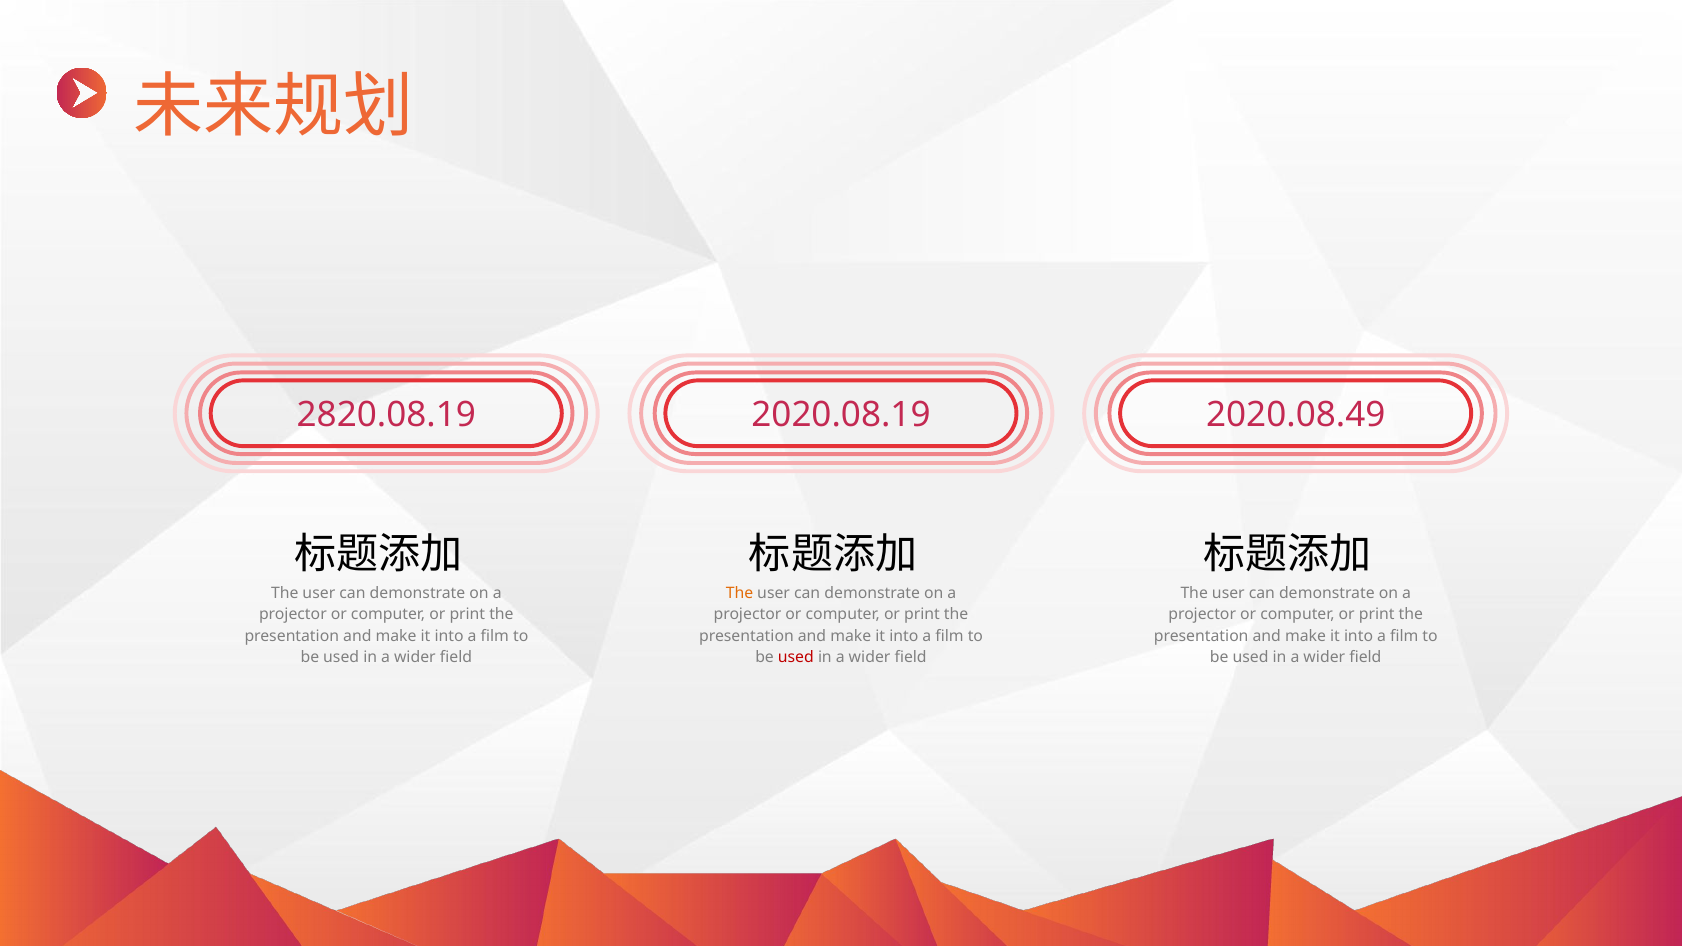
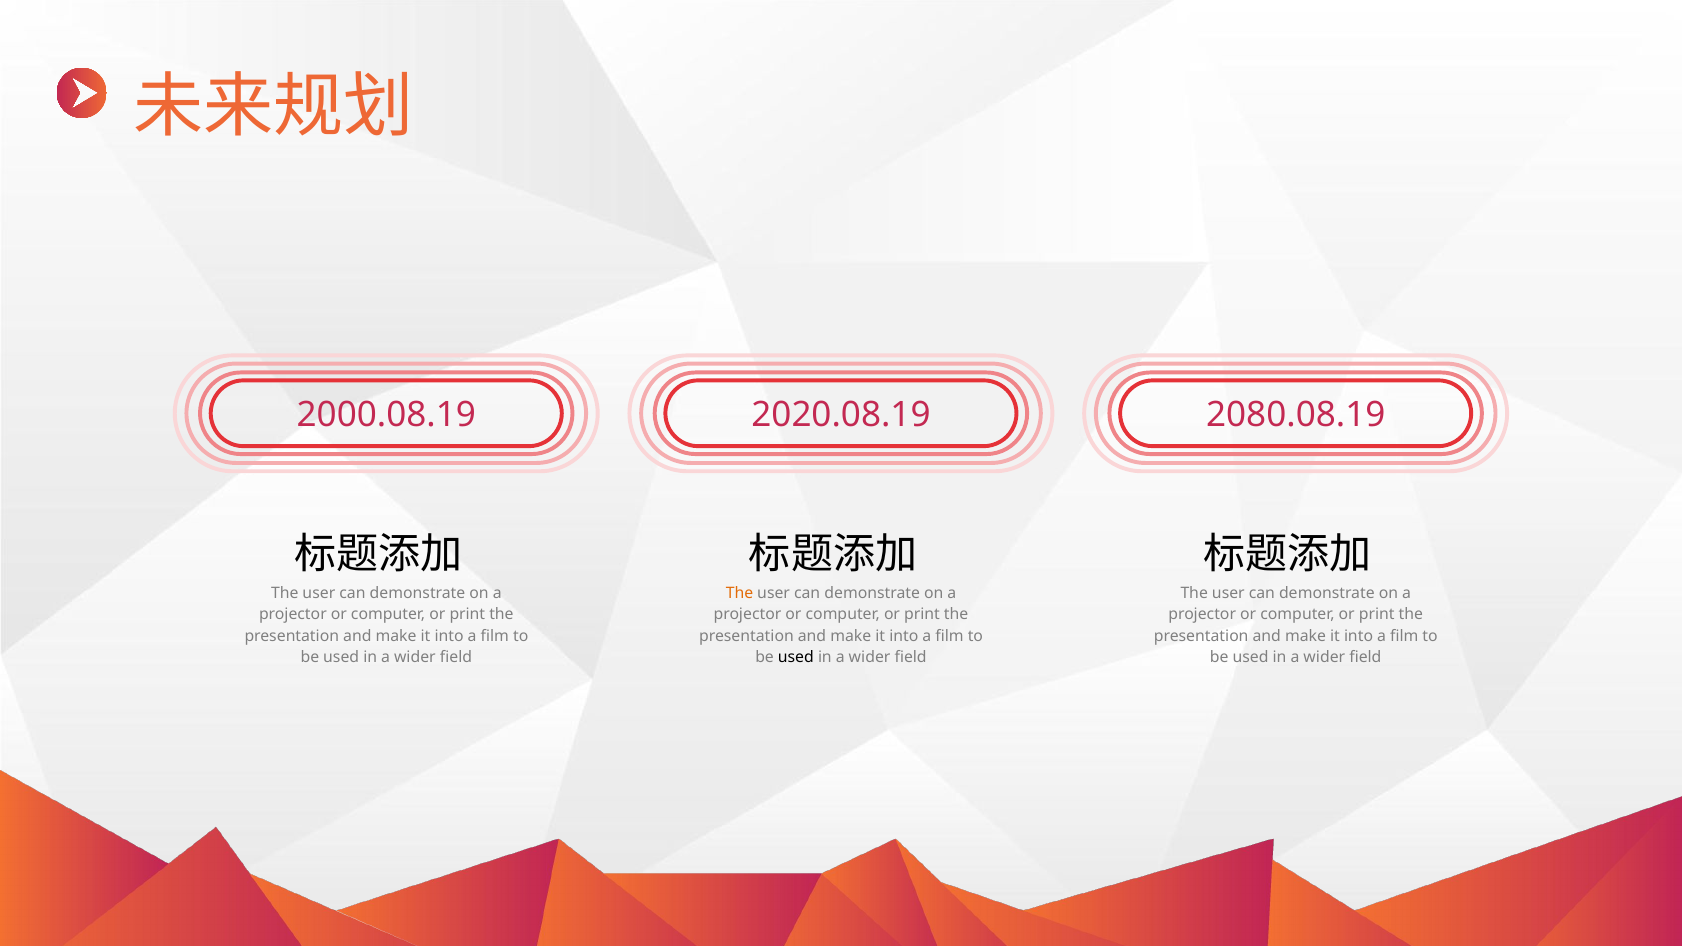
2820.08.19: 2820.08.19 -> 2000.08.19 (386, 415)
2020.08.49: 2020.08.49 -> 2080.08.19 (1296, 415)
used colour: red -> black (796, 658)
